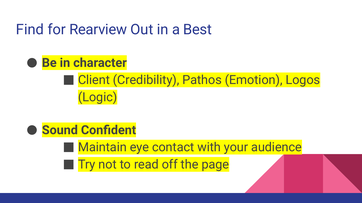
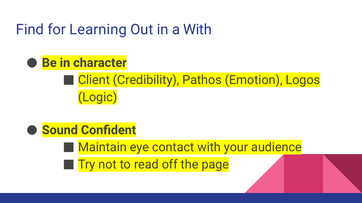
Rearview: Rearview -> Learning (98, 30)
a Best: Best -> With (197, 30)
